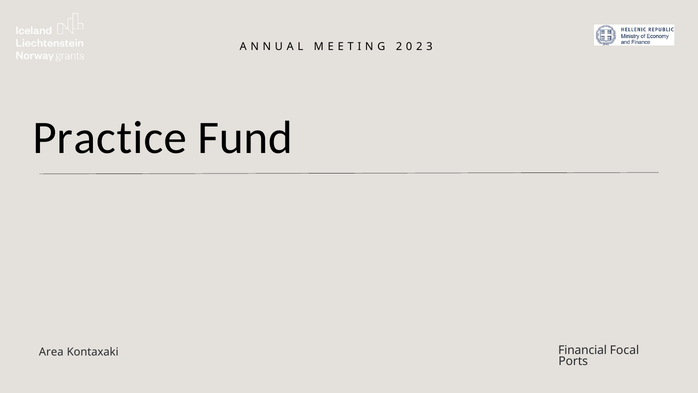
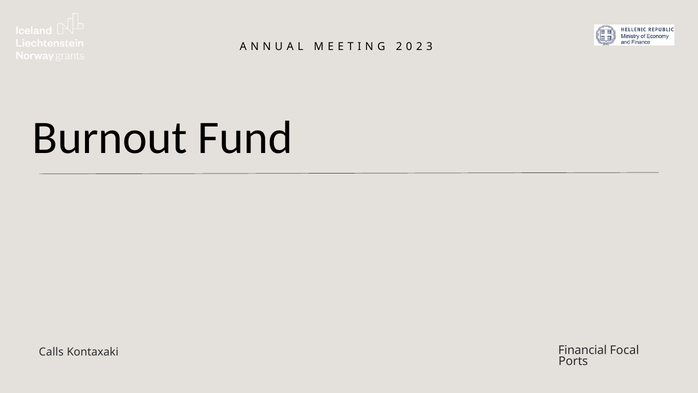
Practice: Practice -> Burnout (110, 138)
Area: Area -> Calls (51, 352)
